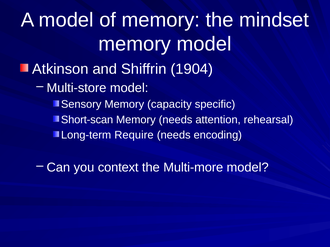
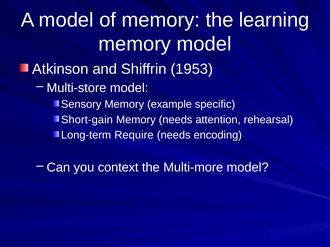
mindset: mindset -> learning (274, 20)
1904: 1904 -> 1953 (192, 69)
capacity: capacity -> example (170, 105)
Short-scan: Short-scan -> Short-gain (87, 120)
